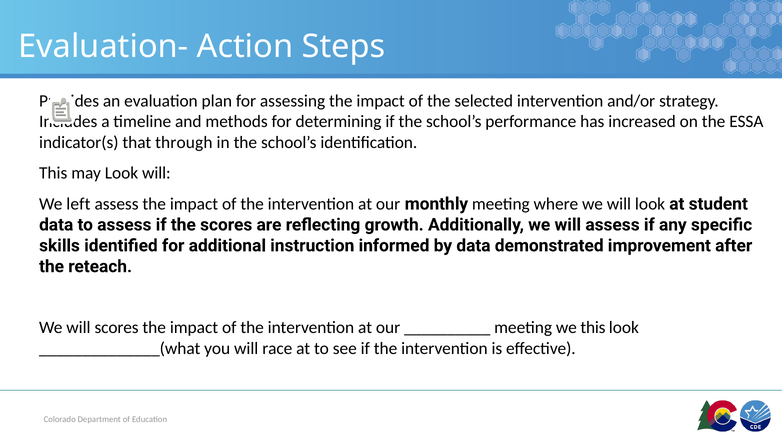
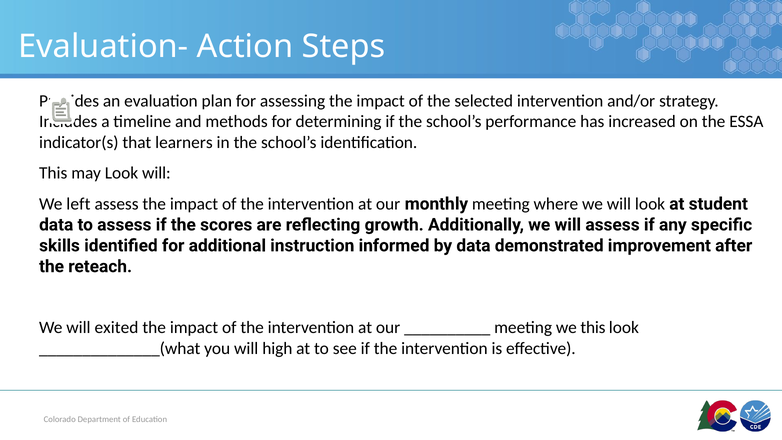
through: through -> learners (184, 143)
will scores: scores -> exited (117, 328)
race: race -> high (277, 348)
